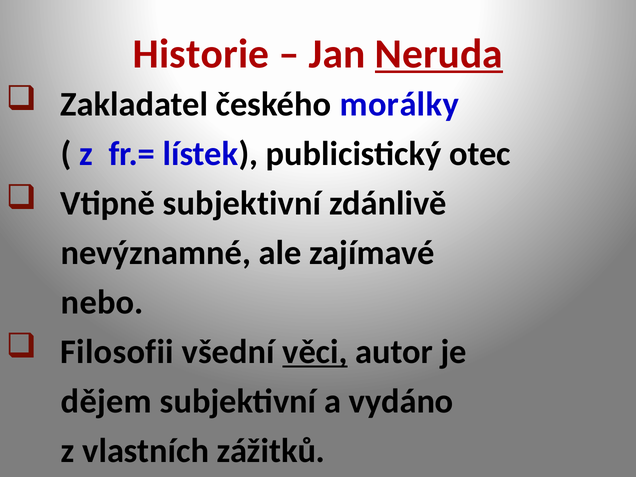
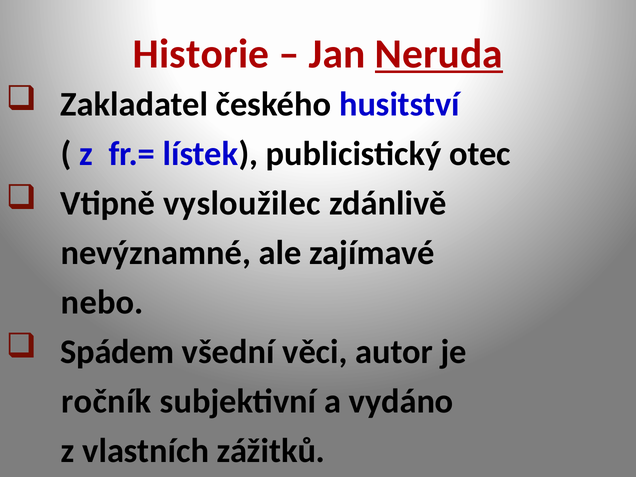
morálky: morálky -> husitství (400, 104)
Vtipně subjektivní: subjektivní -> vysloužilec (242, 203)
Filosofii: Filosofii -> Spádem (117, 352)
věci underline: present -> none (315, 352)
dějem: dějem -> ročník (106, 401)
